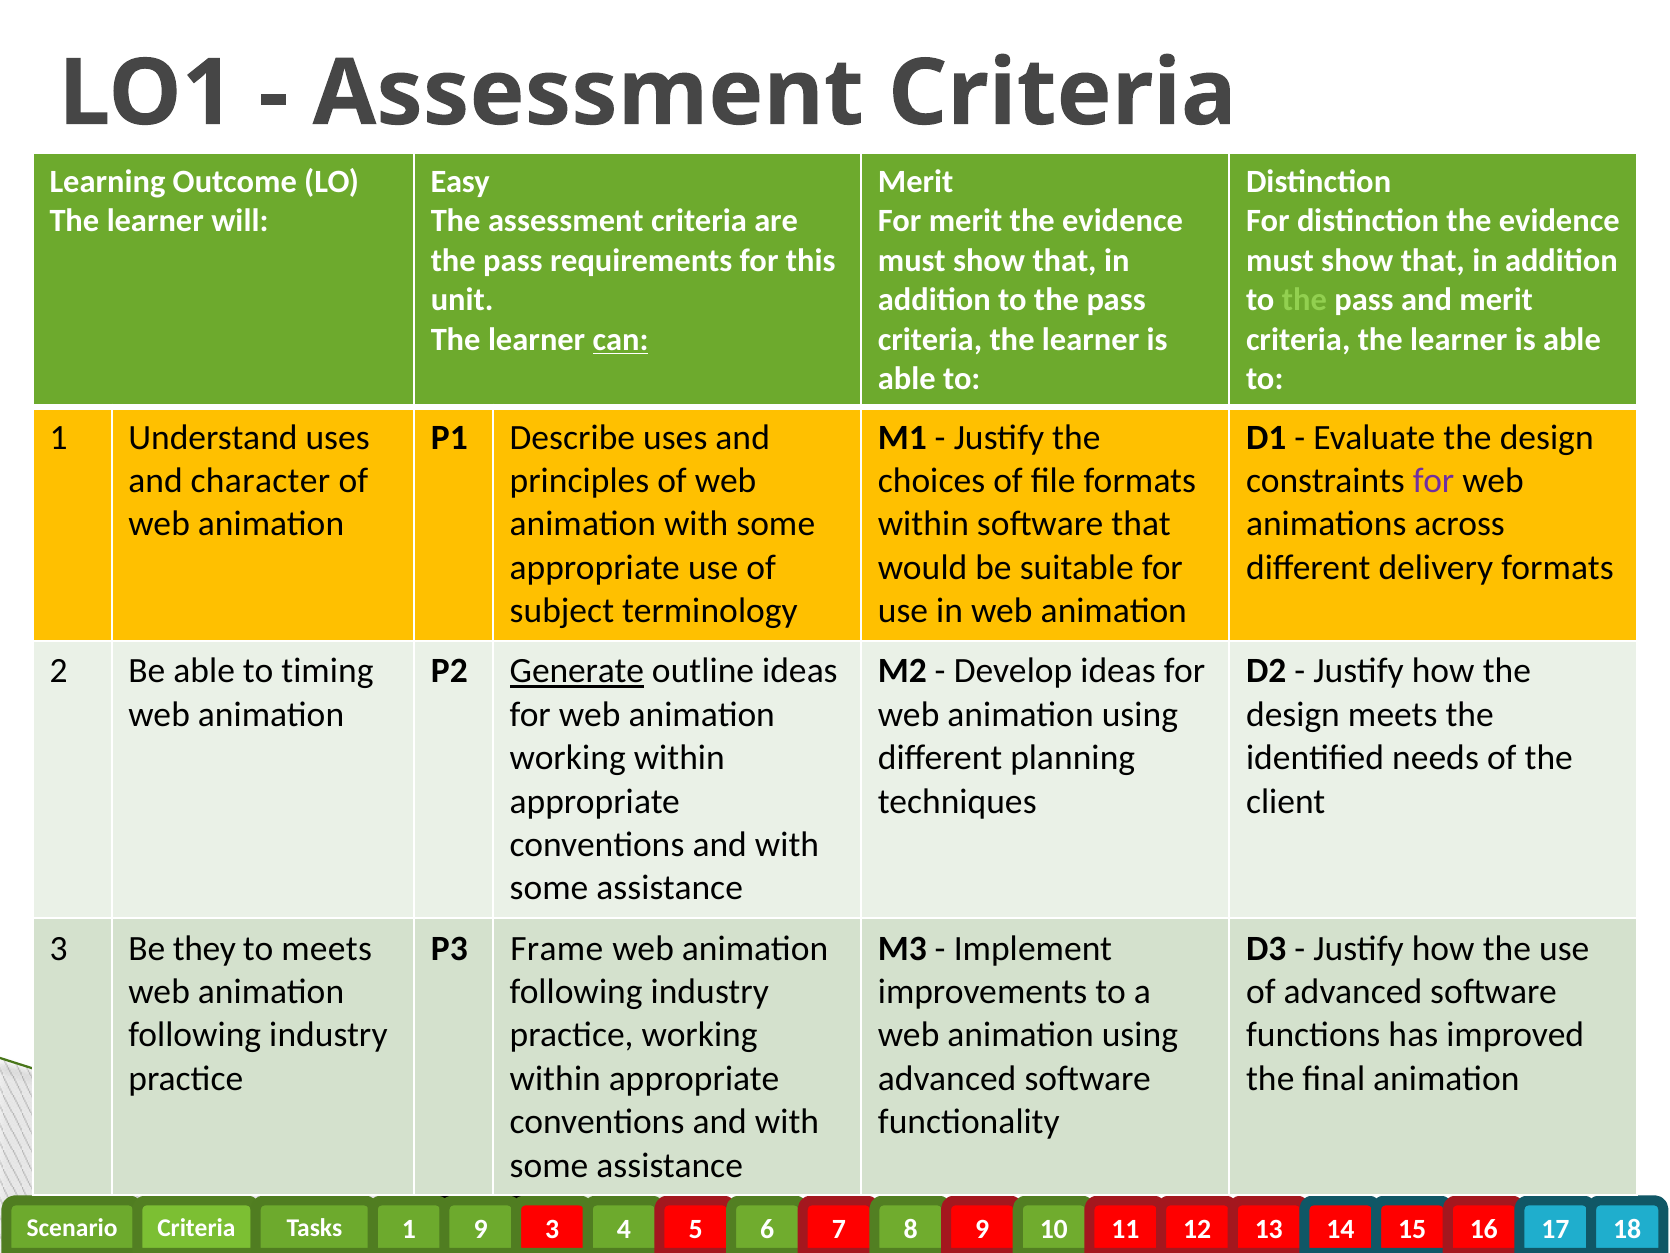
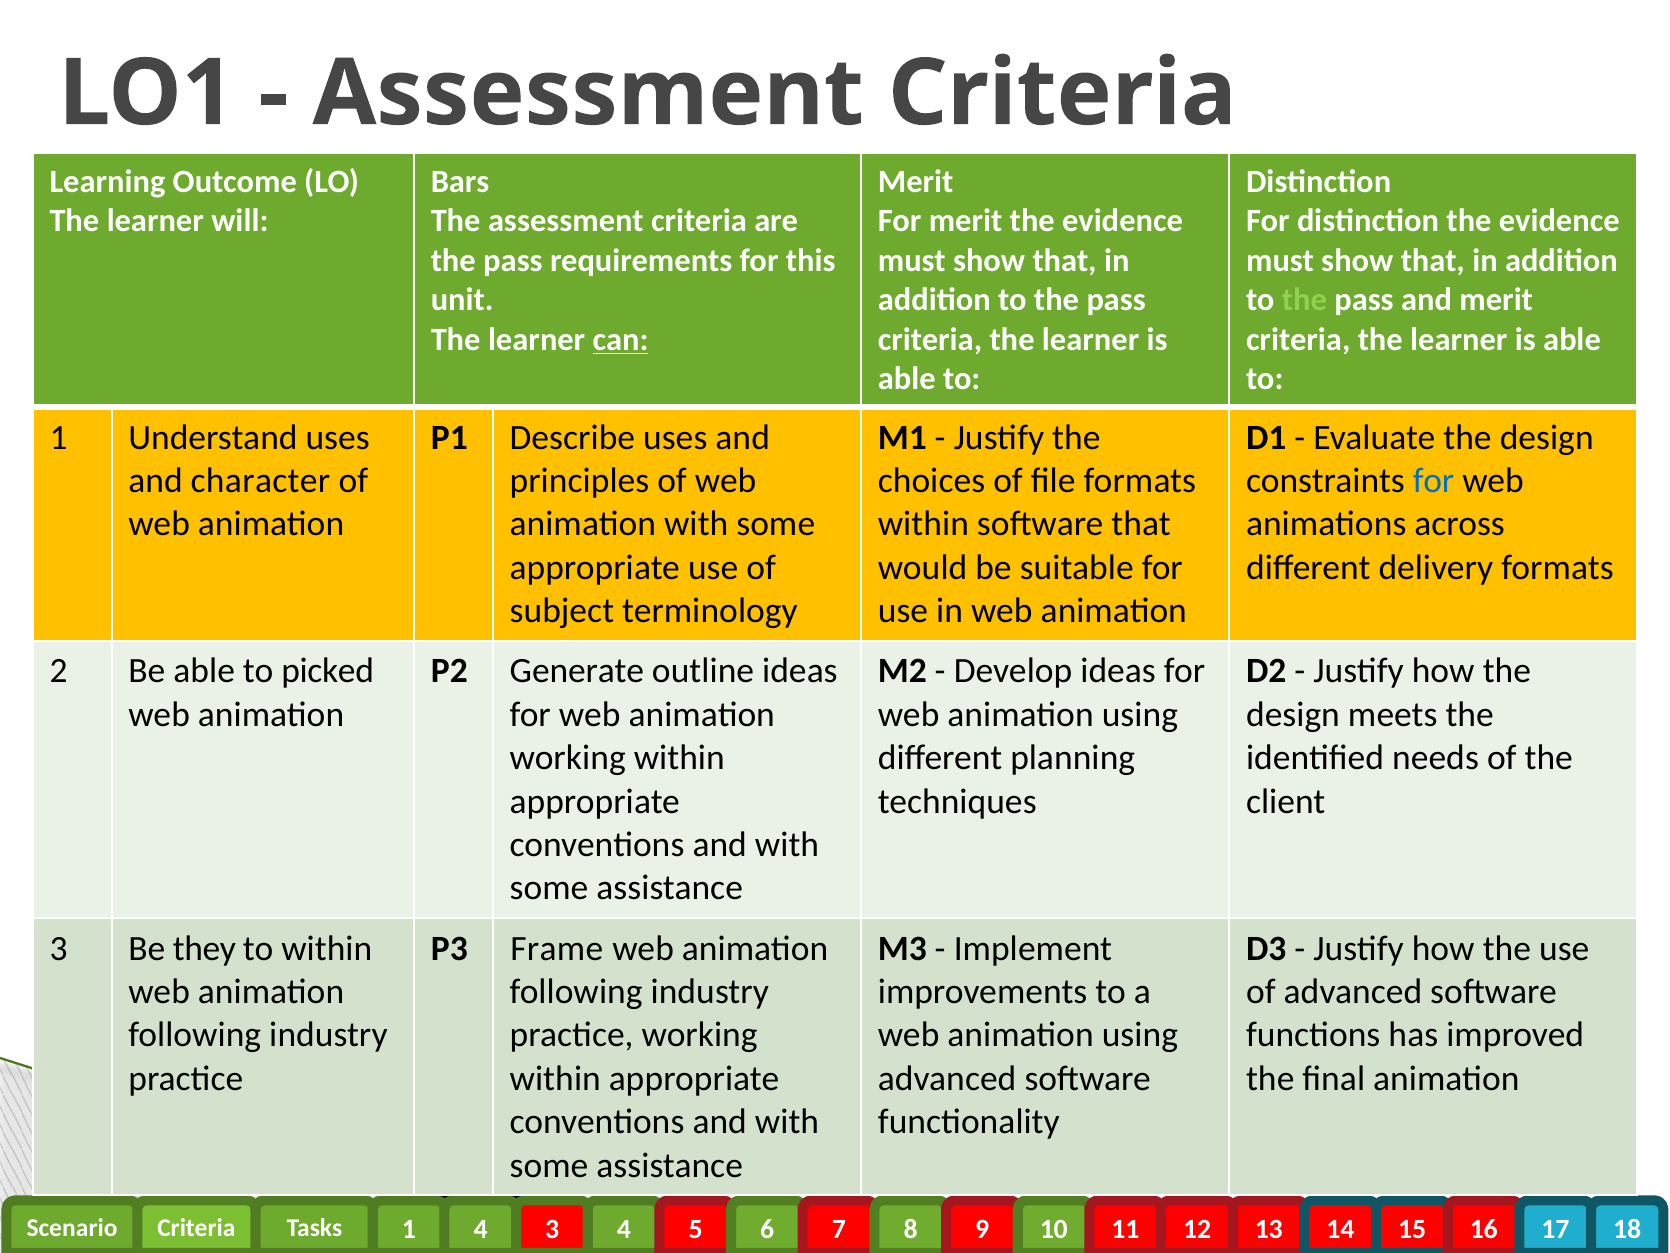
Easy: Easy -> Bars (460, 181)
for colour: purple -> blue (1434, 481)
timing: timing -> picked (328, 671)
Generate underline: present -> none (577, 671)
to meets: meets -> within (327, 948)
1 9: 9 -> 4 (481, 1229)
